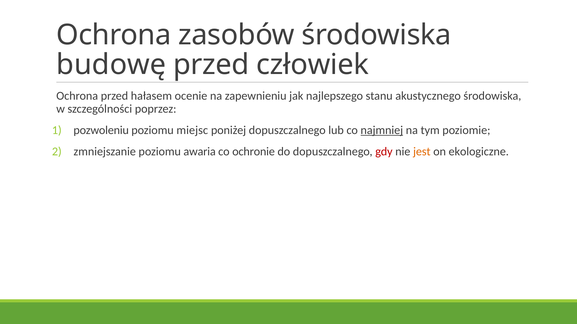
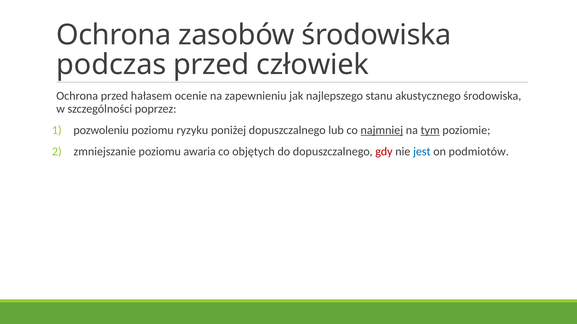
budowę: budowę -> podczas (111, 65)
miejsc: miejsc -> ryzyku (192, 130)
tym underline: none -> present (430, 130)
ochronie: ochronie -> objętych (254, 152)
jest colour: orange -> blue (422, 152)
ekologiczne: ekologiczne -> podmiotów (479, 152)
